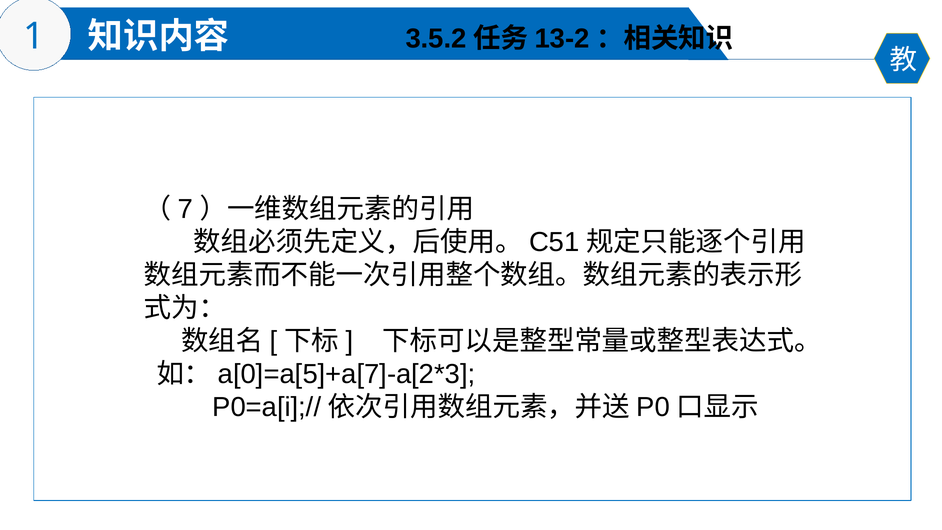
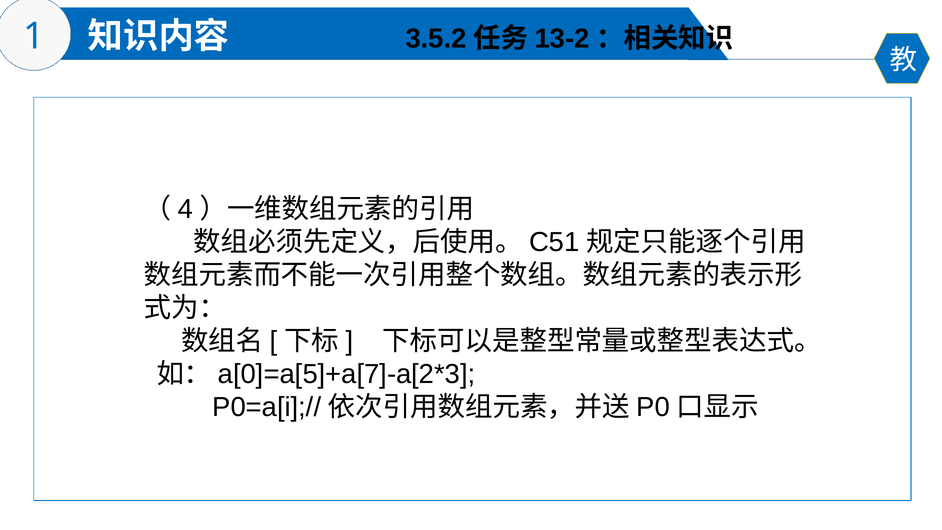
7: 7 -> 4 (185, 209)
